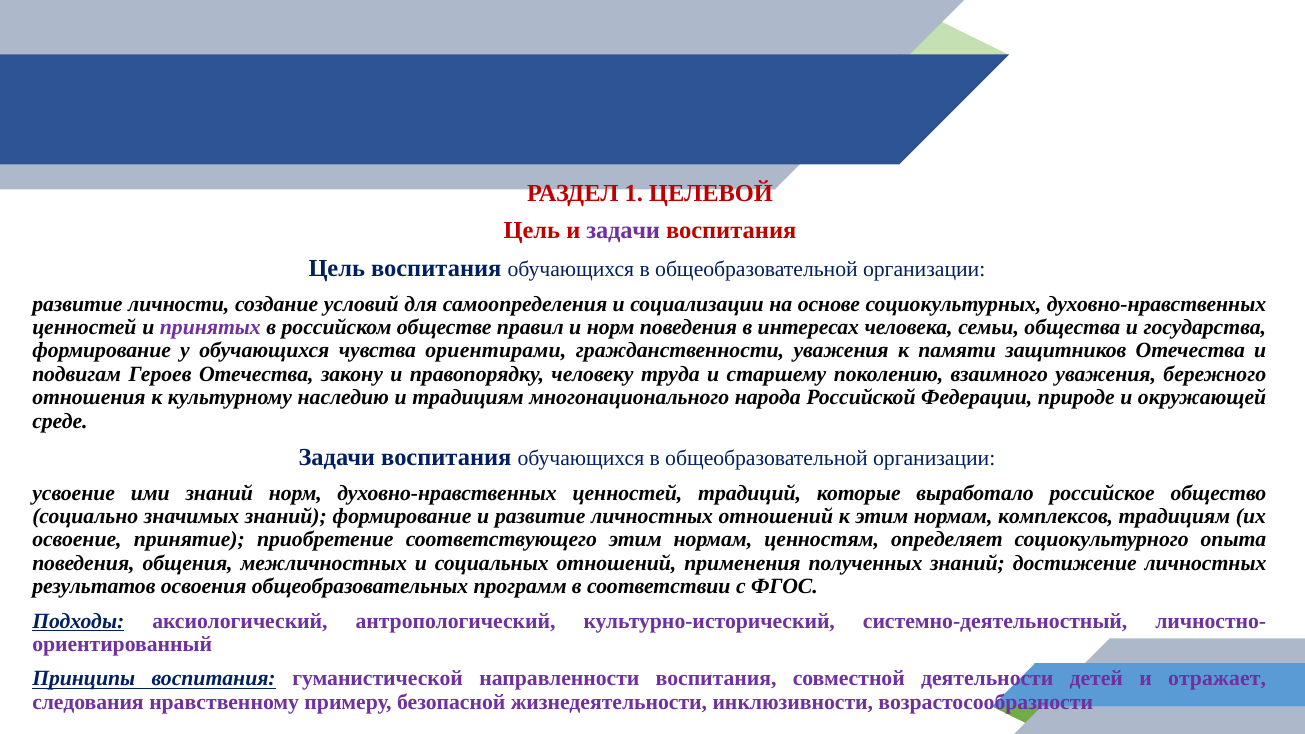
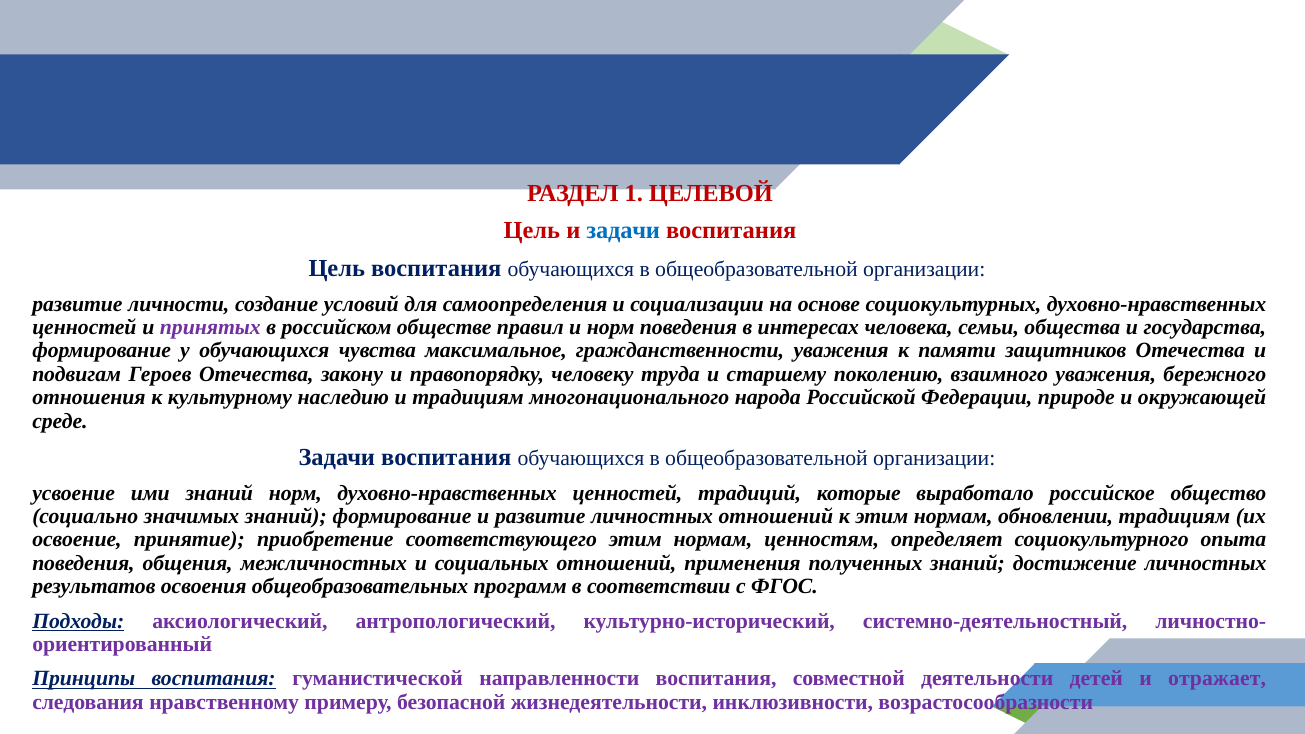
задачи colour: purple -> blue (623, 231)
ориентирами: ориентирами -> максимальное (496, 351)
комплексов: комплексов -> обновлении (1056, 516)
